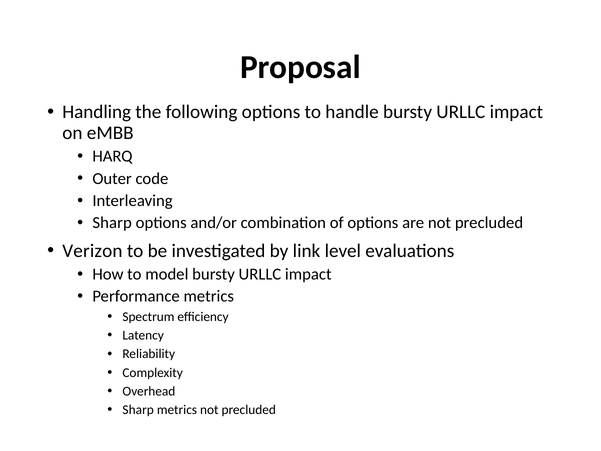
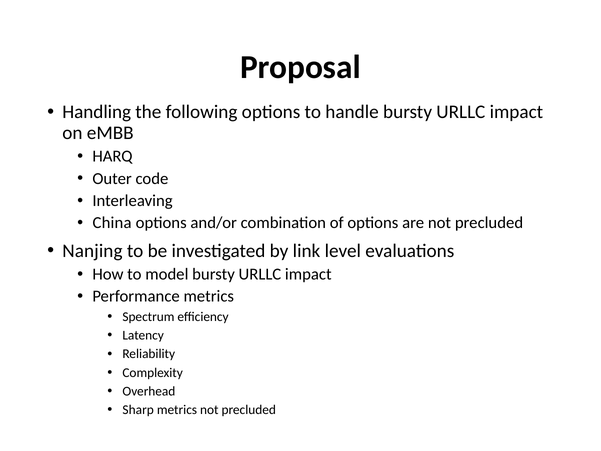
Sharp: Sharp -> China (112, 223)
Verizon: Verizon -> Nanjing (92, 251)
